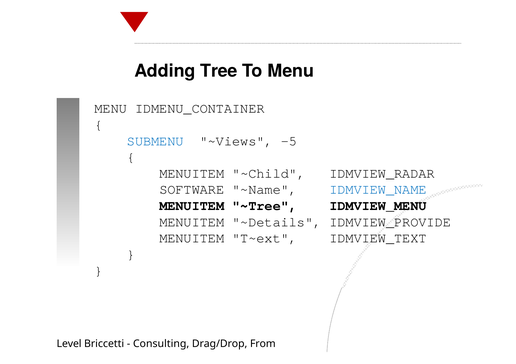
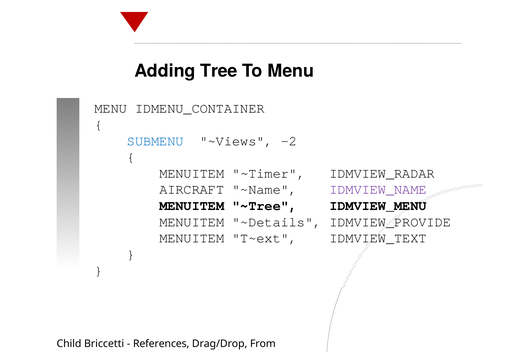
-5: -5 -> -2 (289, 141)
~Child: ~Child -> ~Timer (269, 173)
SOFTWARE: SOFTWARE -> AIRCRAFT (192, 190)
IDMVIEW_NAME colour: blue -> purple (378, 190)
Level: Level -> Child (69, 344)
Consulting: Consulting -> References (161, 344)
